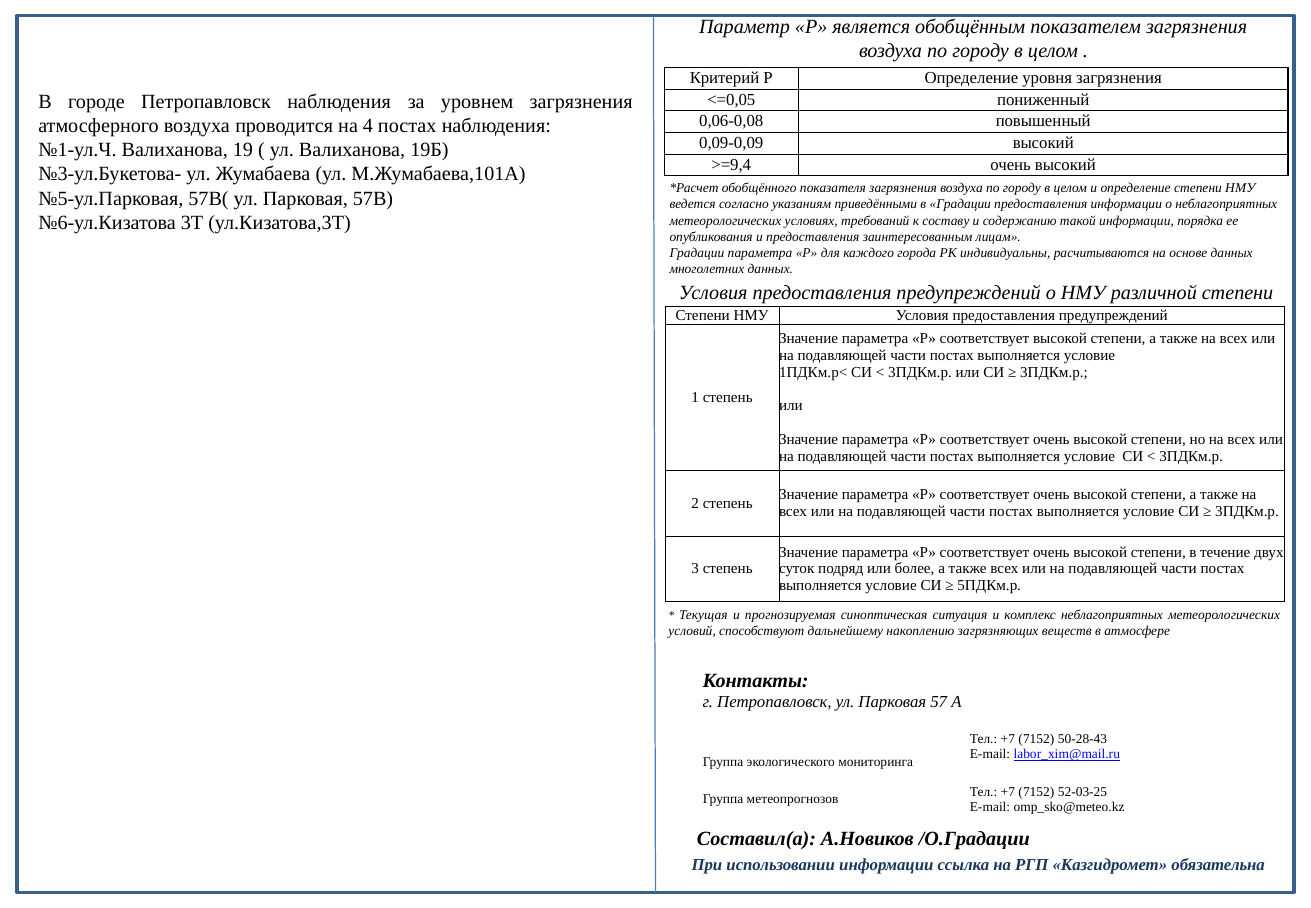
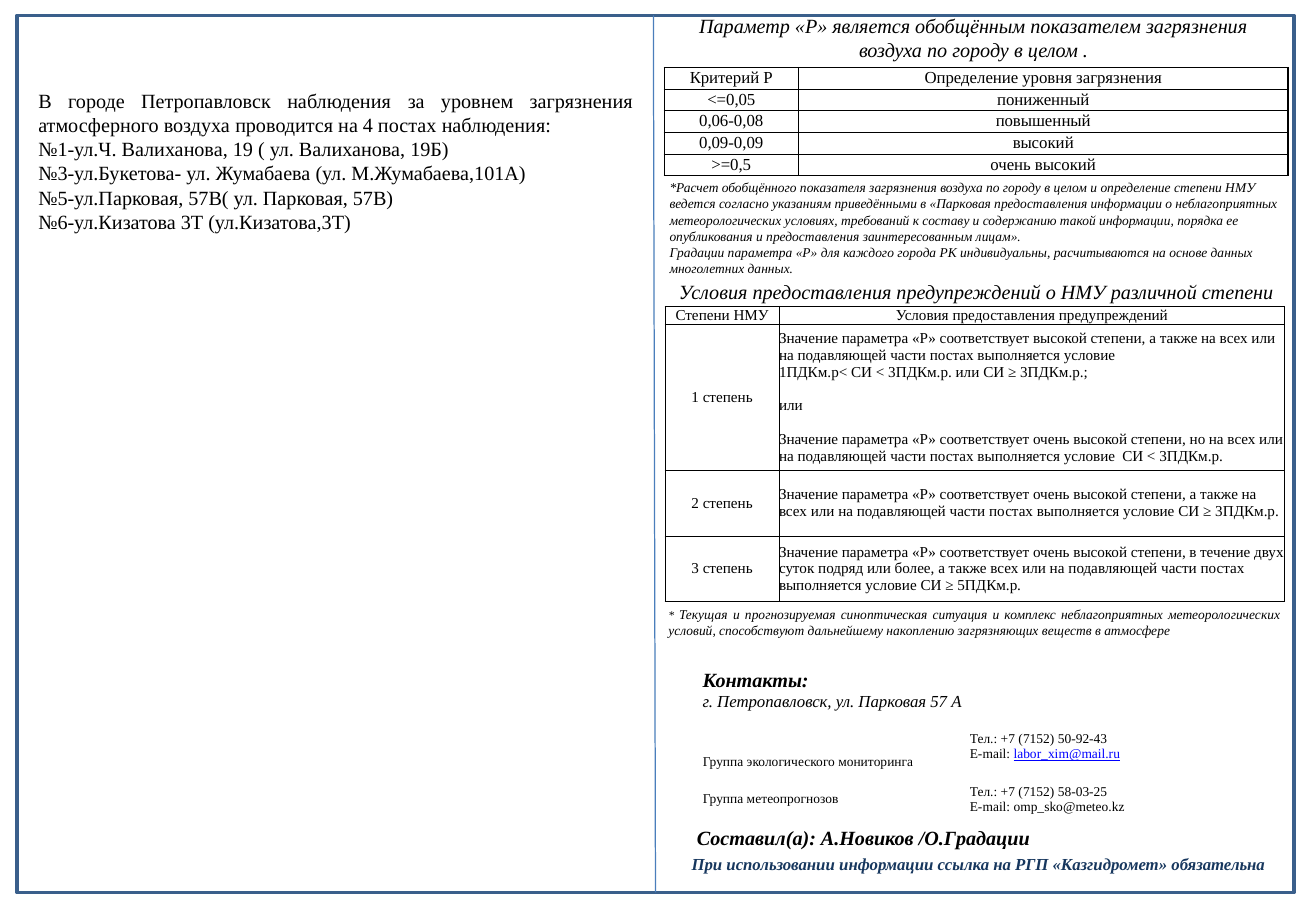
>=9,4: >=9,4 -> >=0,5 (731, 164)
в Градации: Градации -> Парковая (960, 204)
50-28-43: 50-28-43 -> 50-92-43 (1082, 739)
52-03-25: 52-03-25 -> 58-03-25 (1082, 791)
